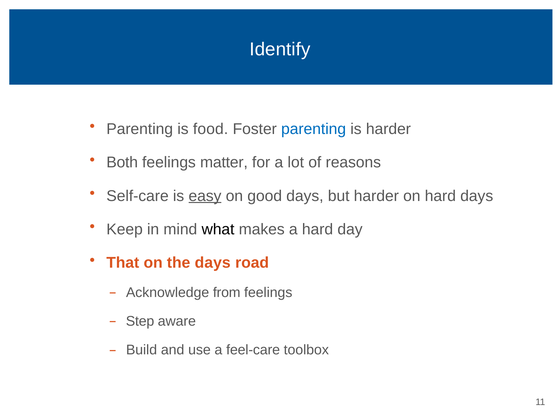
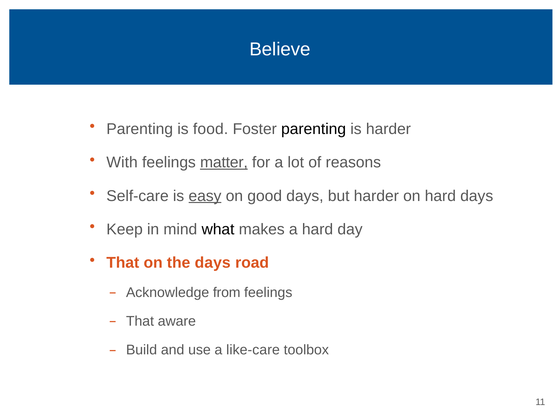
Identify: Identify -> Believe (280, 49)
parenting colour: blue -> black (314, 129)
Both: Both -> With (122, 162)
matter underline: none -> present (224, 162)
Step: Step -> That (140, 321)
feel-care: feel-care -> like-care (253, 350)
